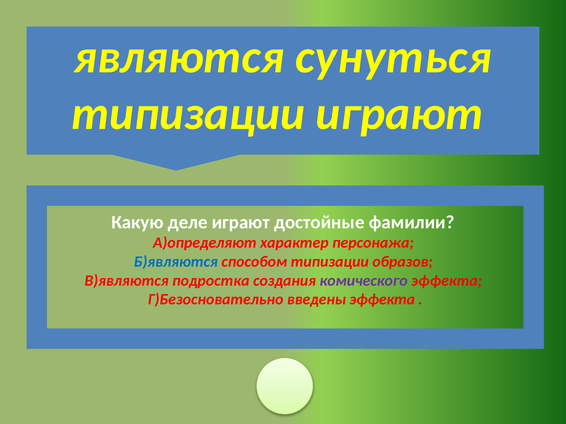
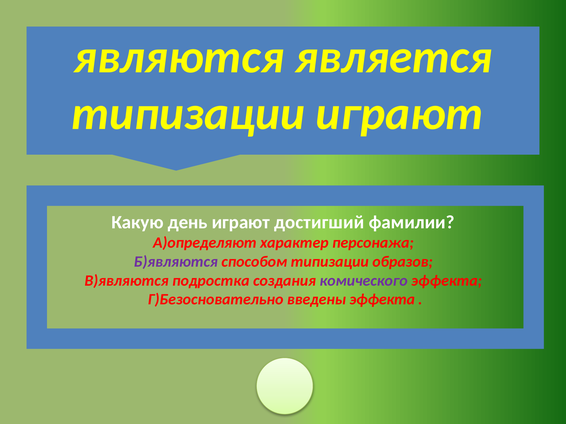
сунуться: сунуться -> является (394, 57)
деле: деле -> день (188, 223)
достойные: достойные -> достигший (319, 223)
Б)являются colour: blue -> purple (176, 262)
